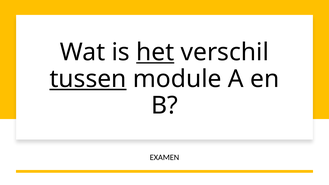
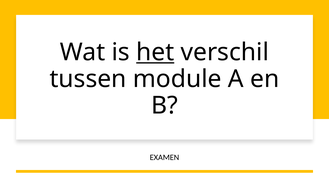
tussen underline: present -> none (88, 79)
